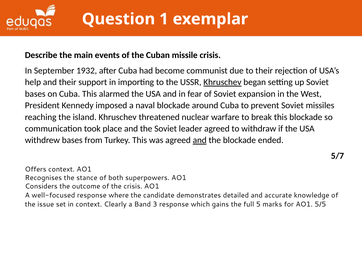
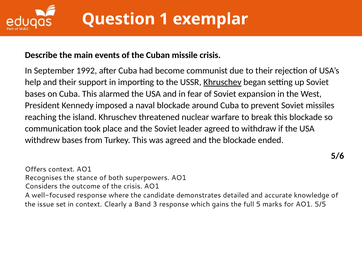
1932: 1932 -> 1992 (87, 71)
and underline: present -> none (200, 140)
5/7: 5/7 -> 5/6 (338, 156)
